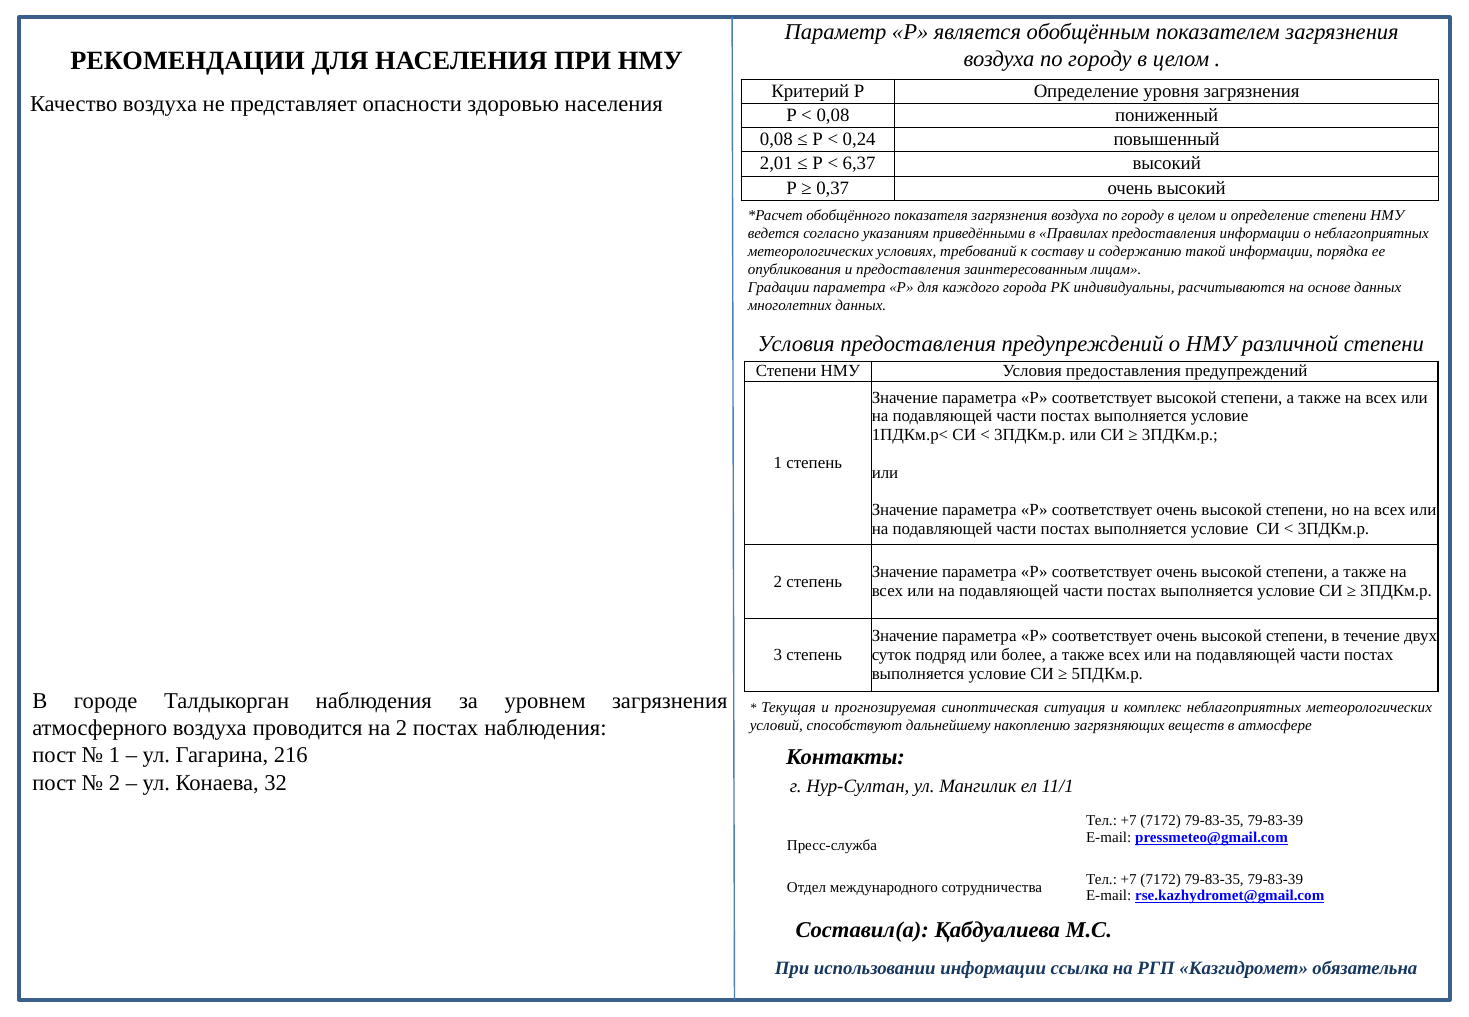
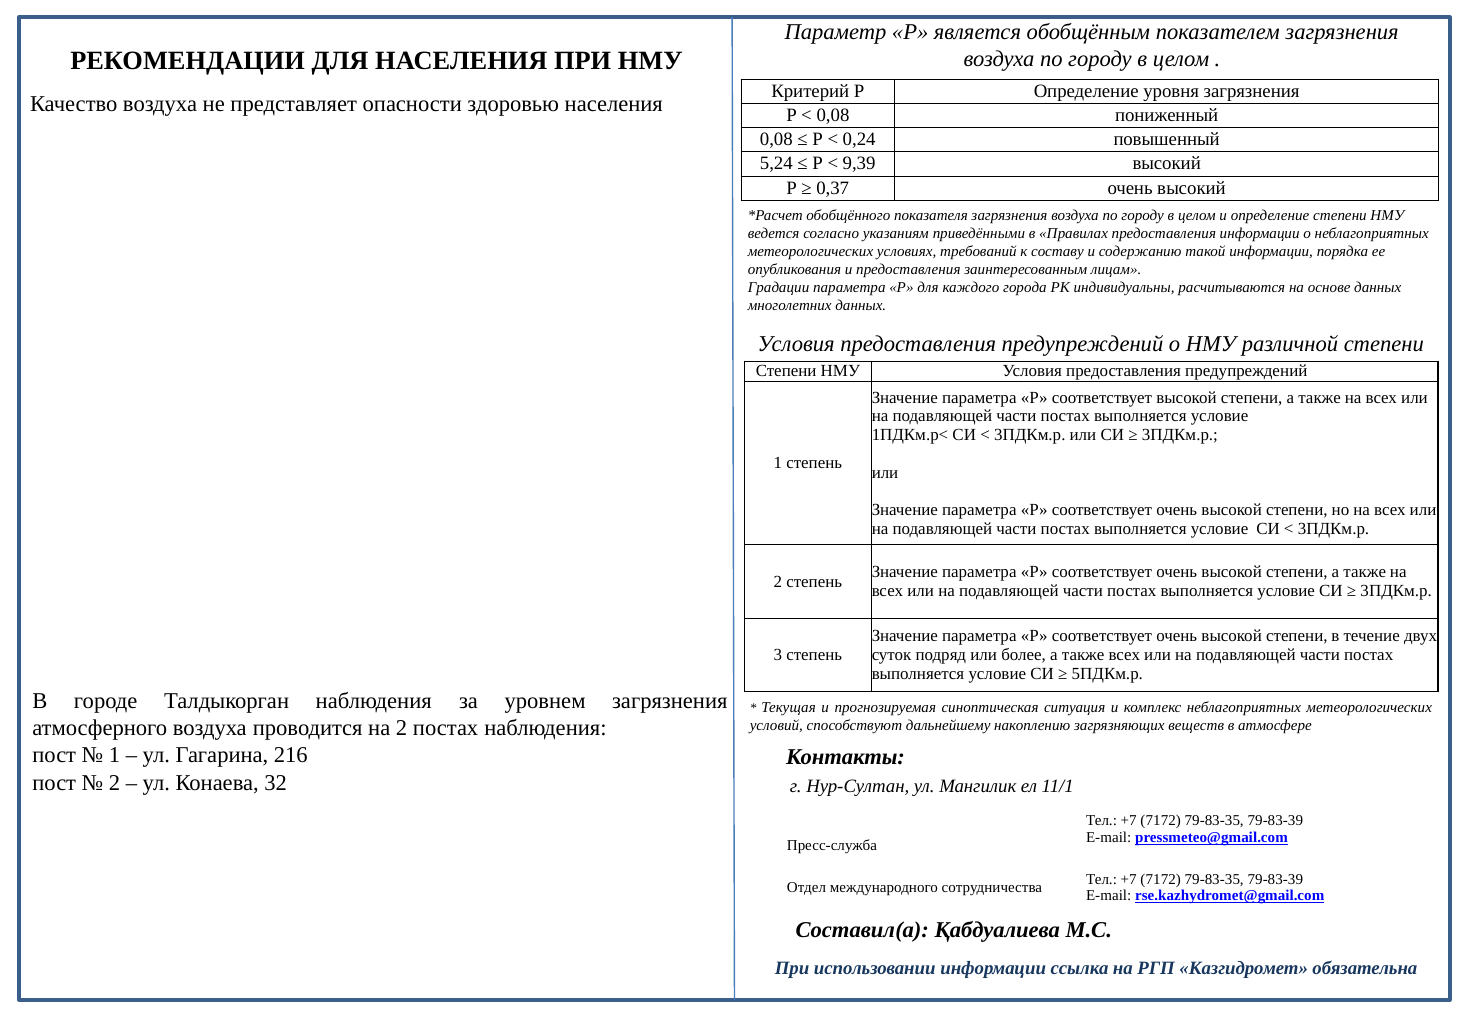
2,01: 2,01 -> 5,24 (776, 164)
6,37: 6,37 -> 9,39 (859, 164)
